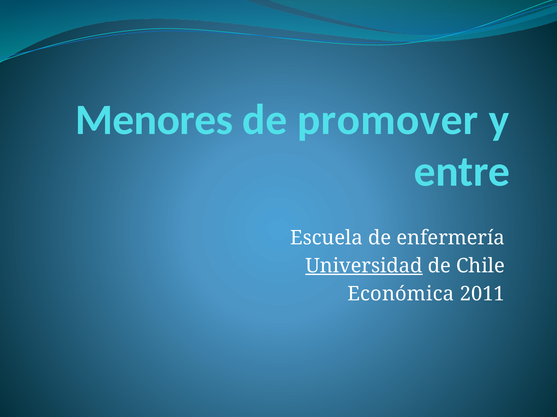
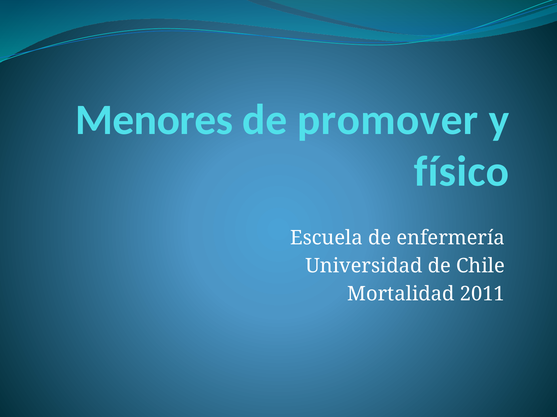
entre: entre -> físico (462, 172)
Universidad underline: present -> none (364, 266)
Económica: Económica -> Mortalidad (401, 294)
